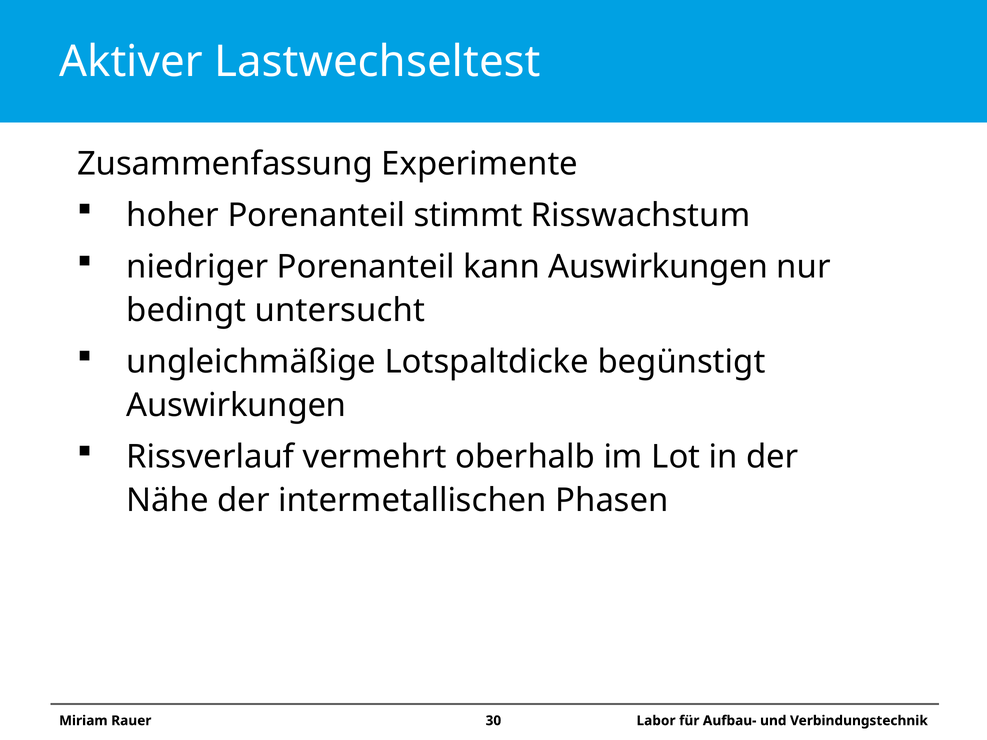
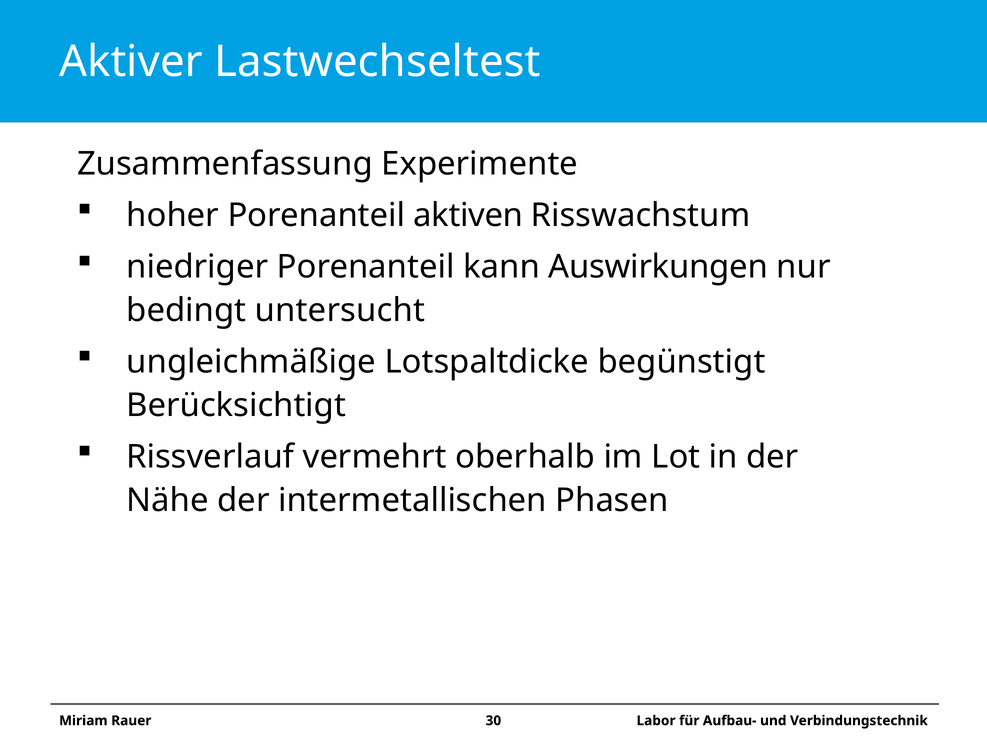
stimmt: stimmt -> aktiven (468, 216)
Auswirkungen: Auswirkungen -> Berücksichtigt (236, 406)
